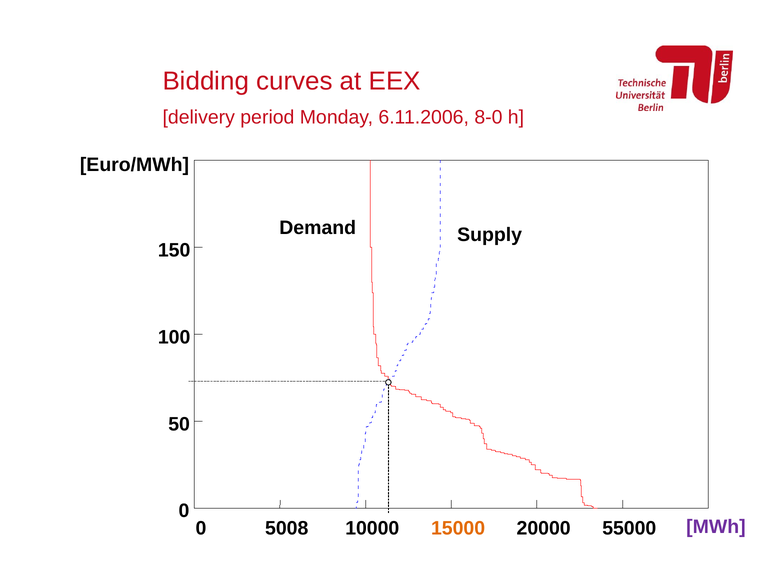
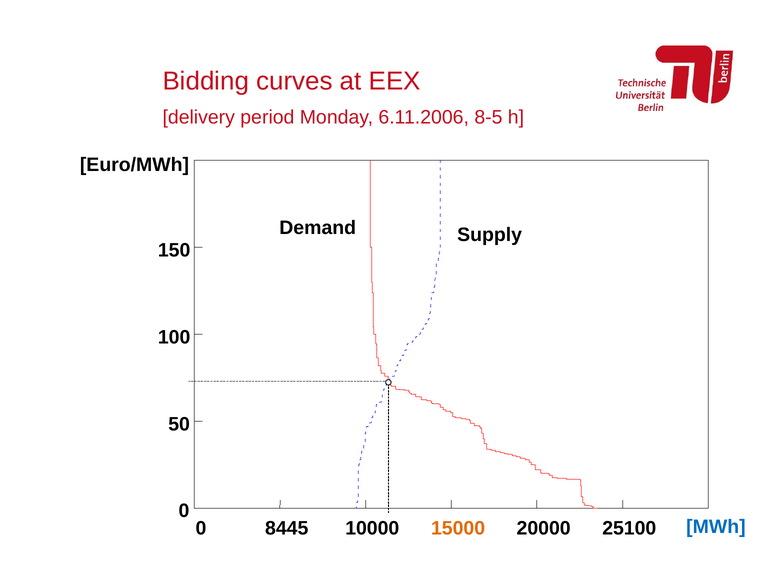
8-0: 8-0 -> 8-5 (488, 117)
MWh colour: purple -> blue (716, 527)
5008: 5008 -> 8445 (287, 529)
55000: 55000 -> 25100 (629, 529)
